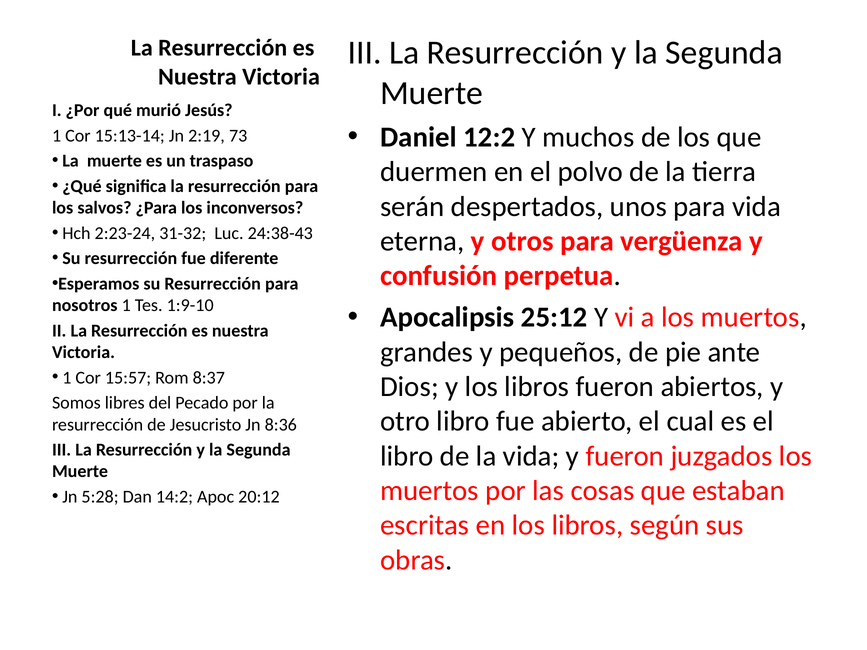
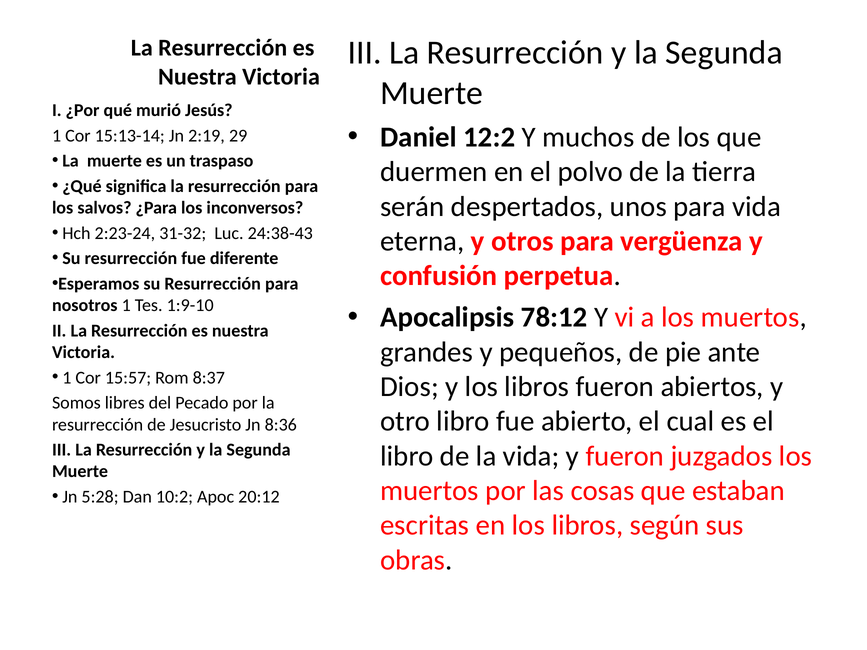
73: 73 -> 29 (238, 136)
25:12: 25:12 -> 78:12 (554, 317)
14:2: 14:2 -> 10:2 (174, 497)
